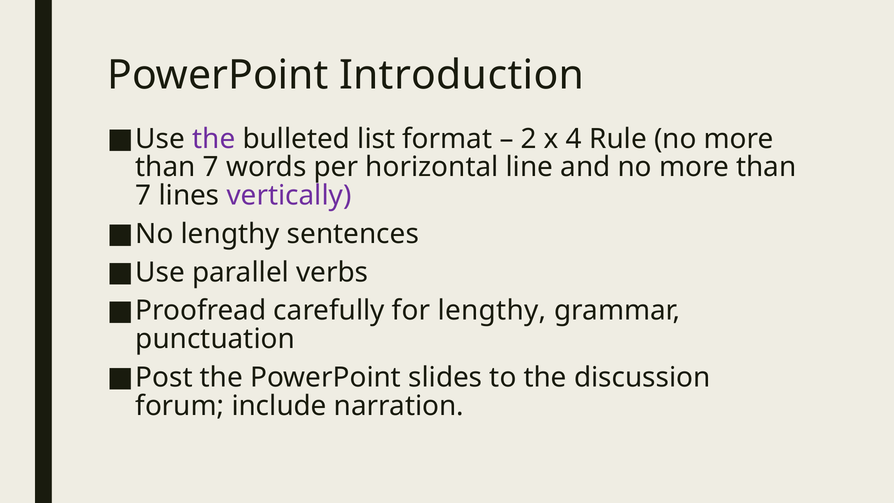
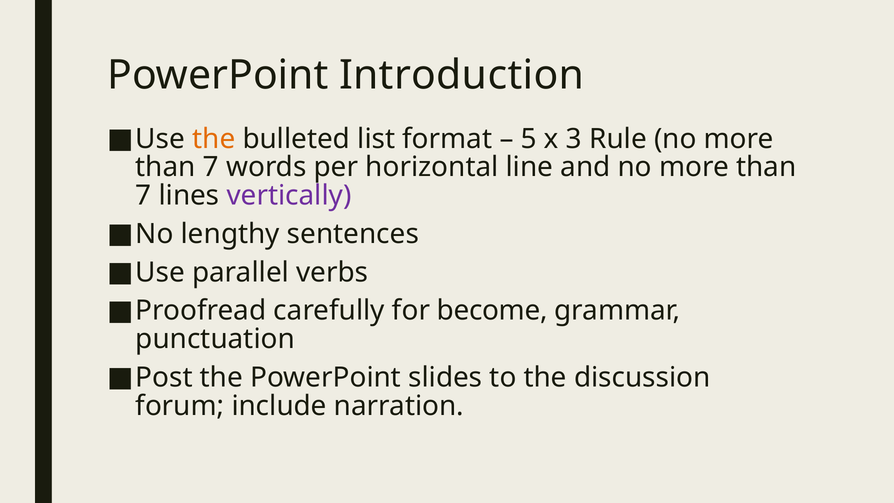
the colour: purple -> orange (214, 139)
2: 2 -> 5 (529, 139)
4: 4 -> 3 (574, 139)
for lengthy: lengthy -> become (492, 311)
